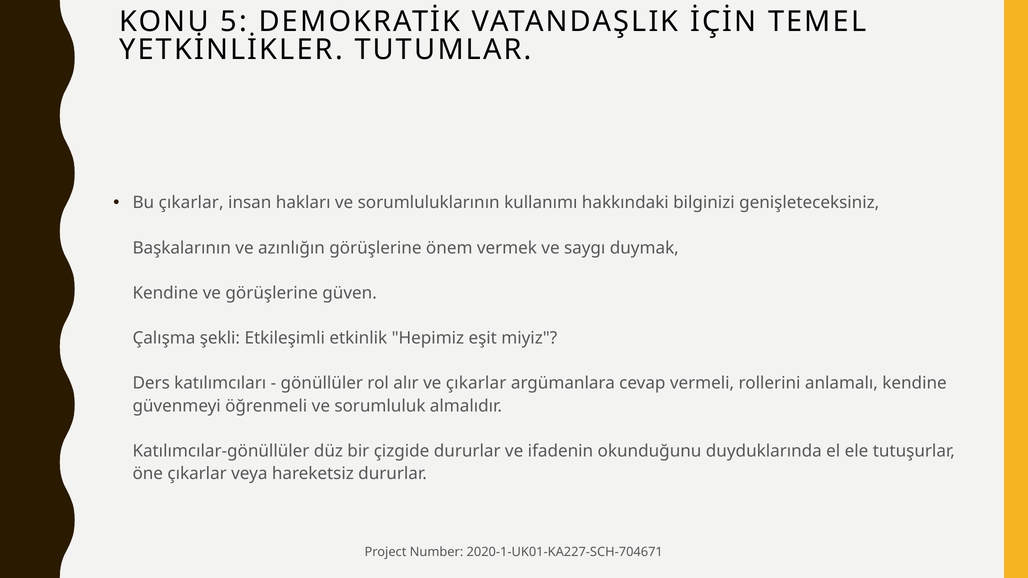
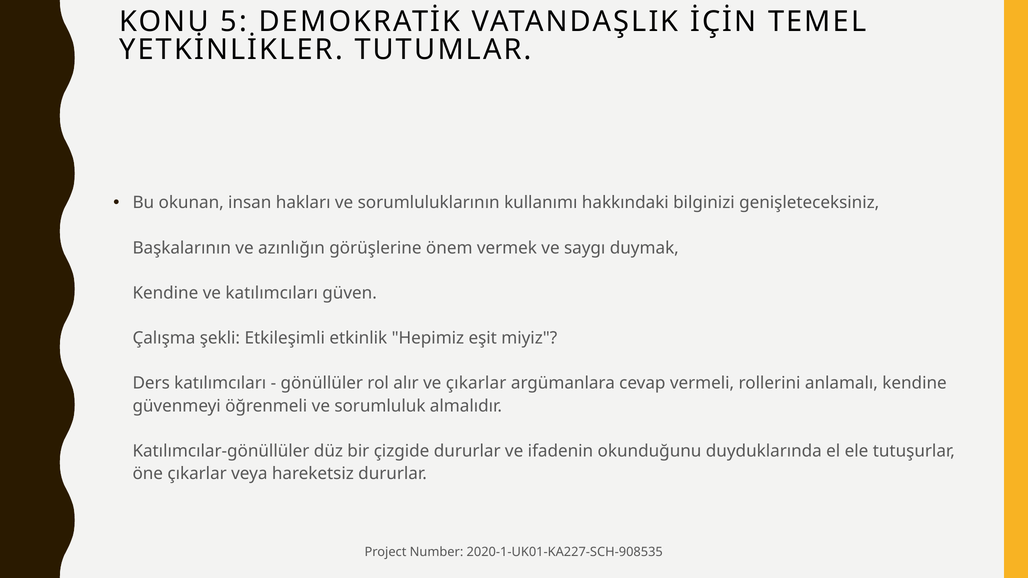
Bu çıkarlar: çıkarlar -> okunan (191, 203)
ve görüşlerine: görüşlerine -> katılımcıları (272, 293)
2020-1-UK01-KA227-SCH-704671: 2020-1-UK01-KA227-SCH-704671 -> 2020-1-UK01-KA227-SCH-908535 (565, 552)
